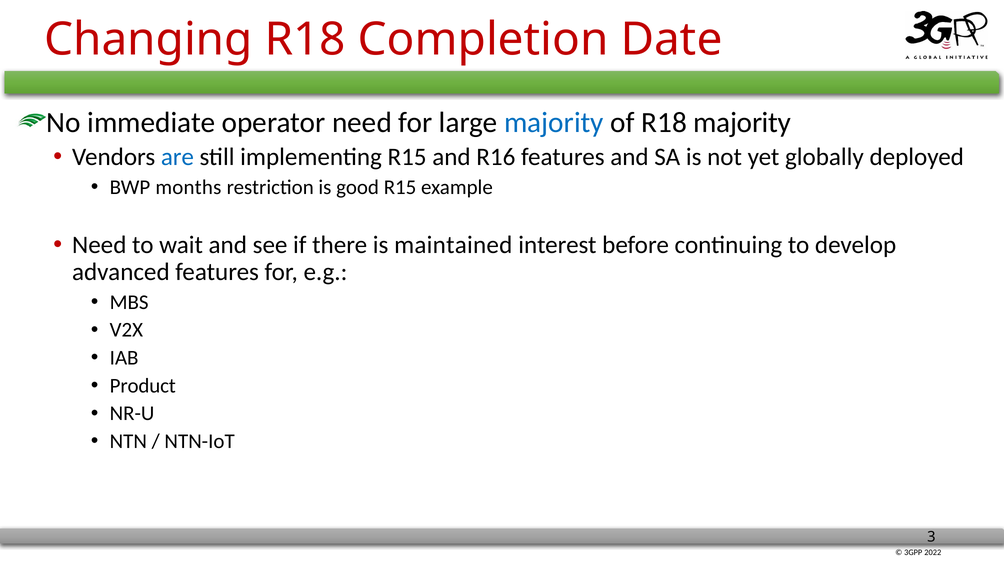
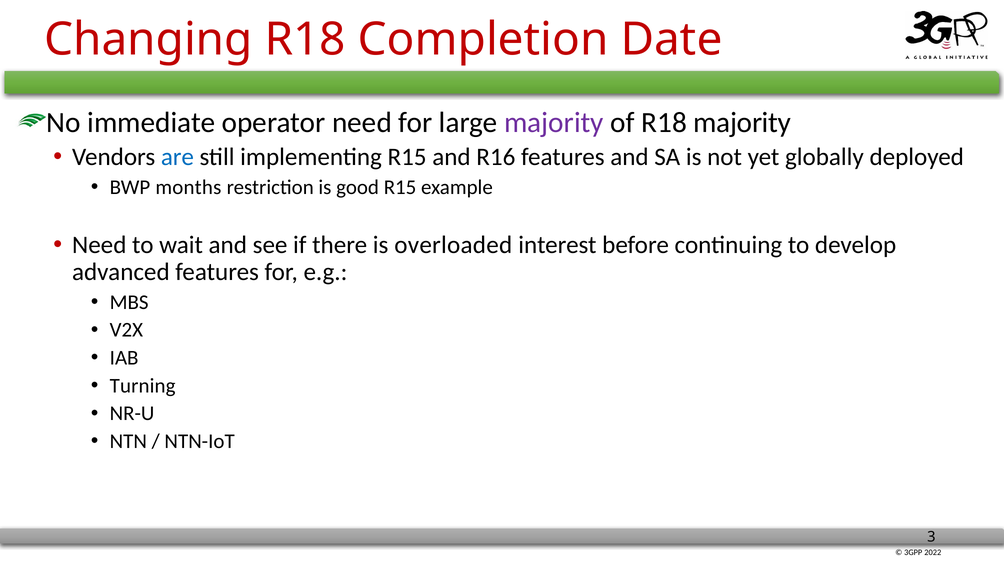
majority colour: blue -> purple (554, 122)
maintained: maintained -> overloaded (453, 245)
Product: Product -> Turning (143, 386)
